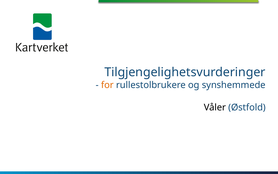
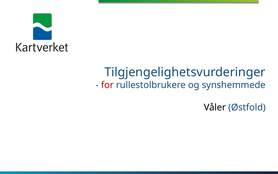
for colour: orange -> red (107, 85)
